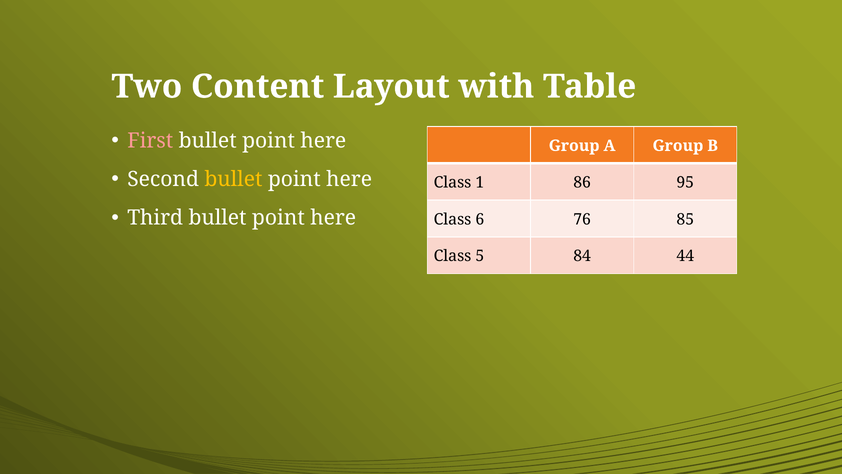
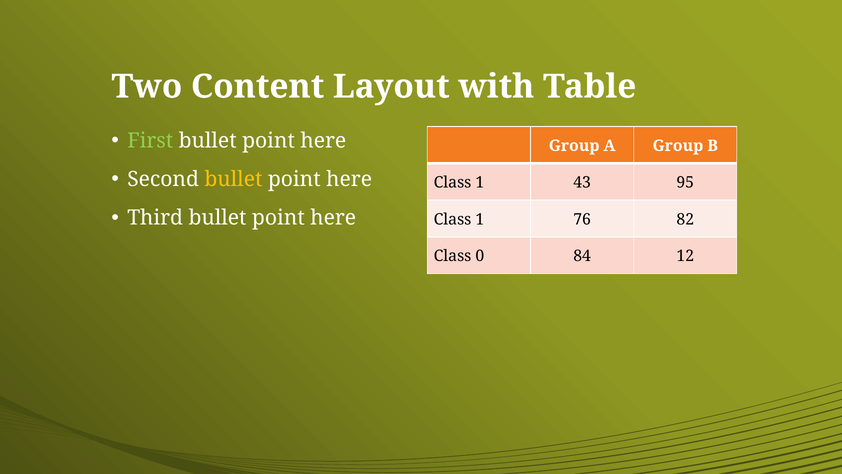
First colour: pink -> light green (150, 141)
86: 86 -> 43 (582, 182)
6: 6 -> 1 (480, 219)
85: 85 -> 82 (685, 219)
5: 5 -> 0 (480, 256)
44: 44 -> 12 (685, 256)
